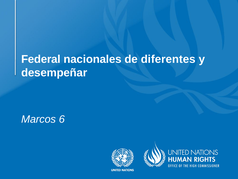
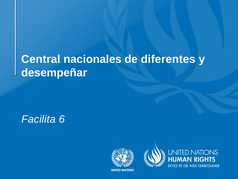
Federal: Federal -> Central (41, 59)
Marcos: Marcos -> Facilita (39, 119)
